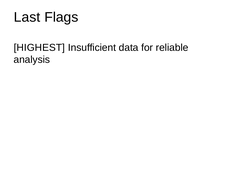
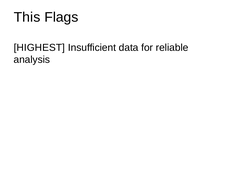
Last: Last -> This (27, 17)
